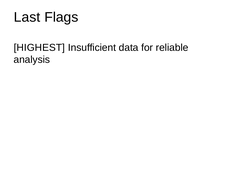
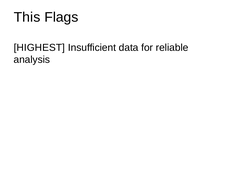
Last: Last -> This (27, 17)
